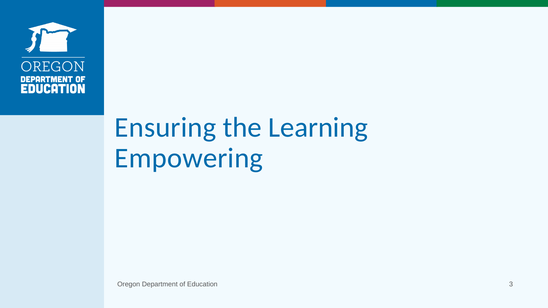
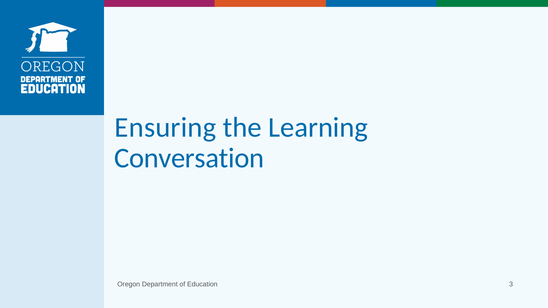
Empowering: Empowering -> Conversation (189, 158)
